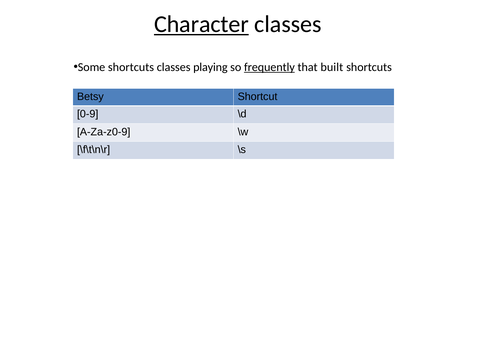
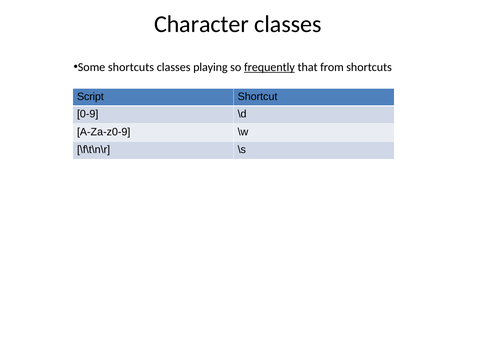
Character underline: present -> none (201, 24)
built: built -> from (332, 67)
Betsy: Betsy -> Script (90, 97)
